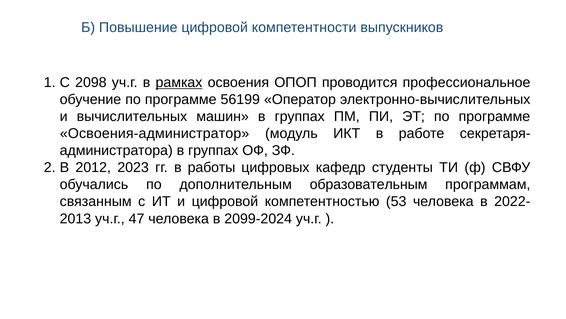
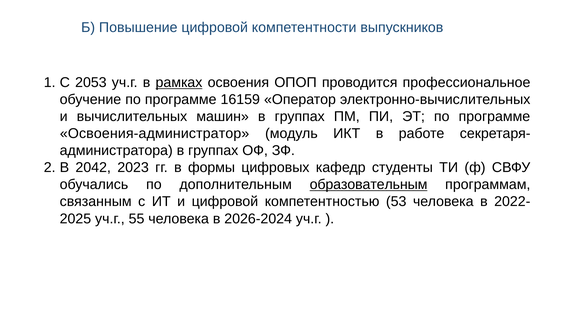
2098: 2098 -> 2053 (91, 82)
56199: 56199 -> 16159 (240, 99)
2012: 2012 -> 2042 (93, 167)
работы: работы -> формы (212, 167)
образовательным underline: none -> present (369, 184)
2013: 2013 -> 2025 (75, 218)
47: 47 -> 55 (137, 218)
2099-2024: 2099-2024 -> 2026-2024 (258, 218)
